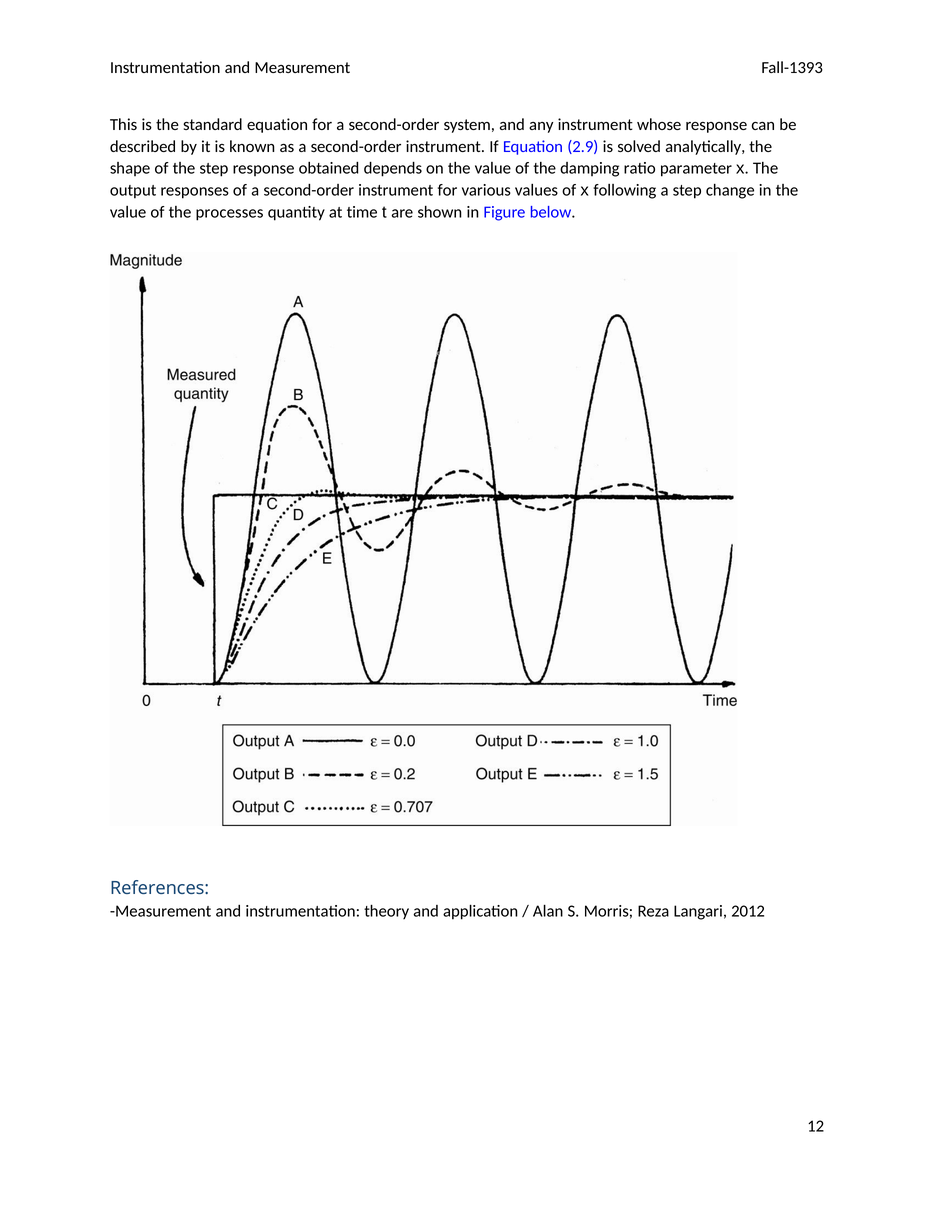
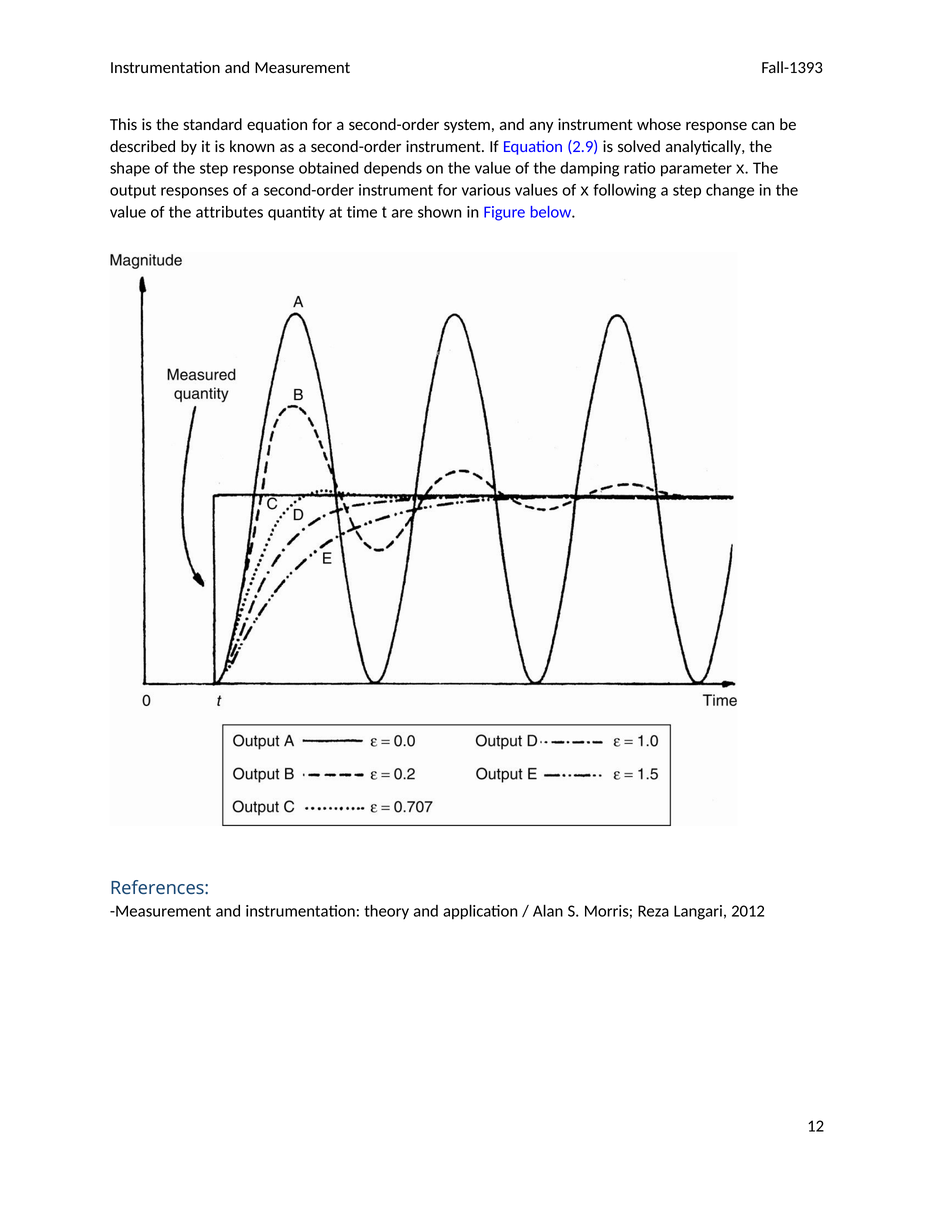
processes: processes -> attributes (230, 212)
